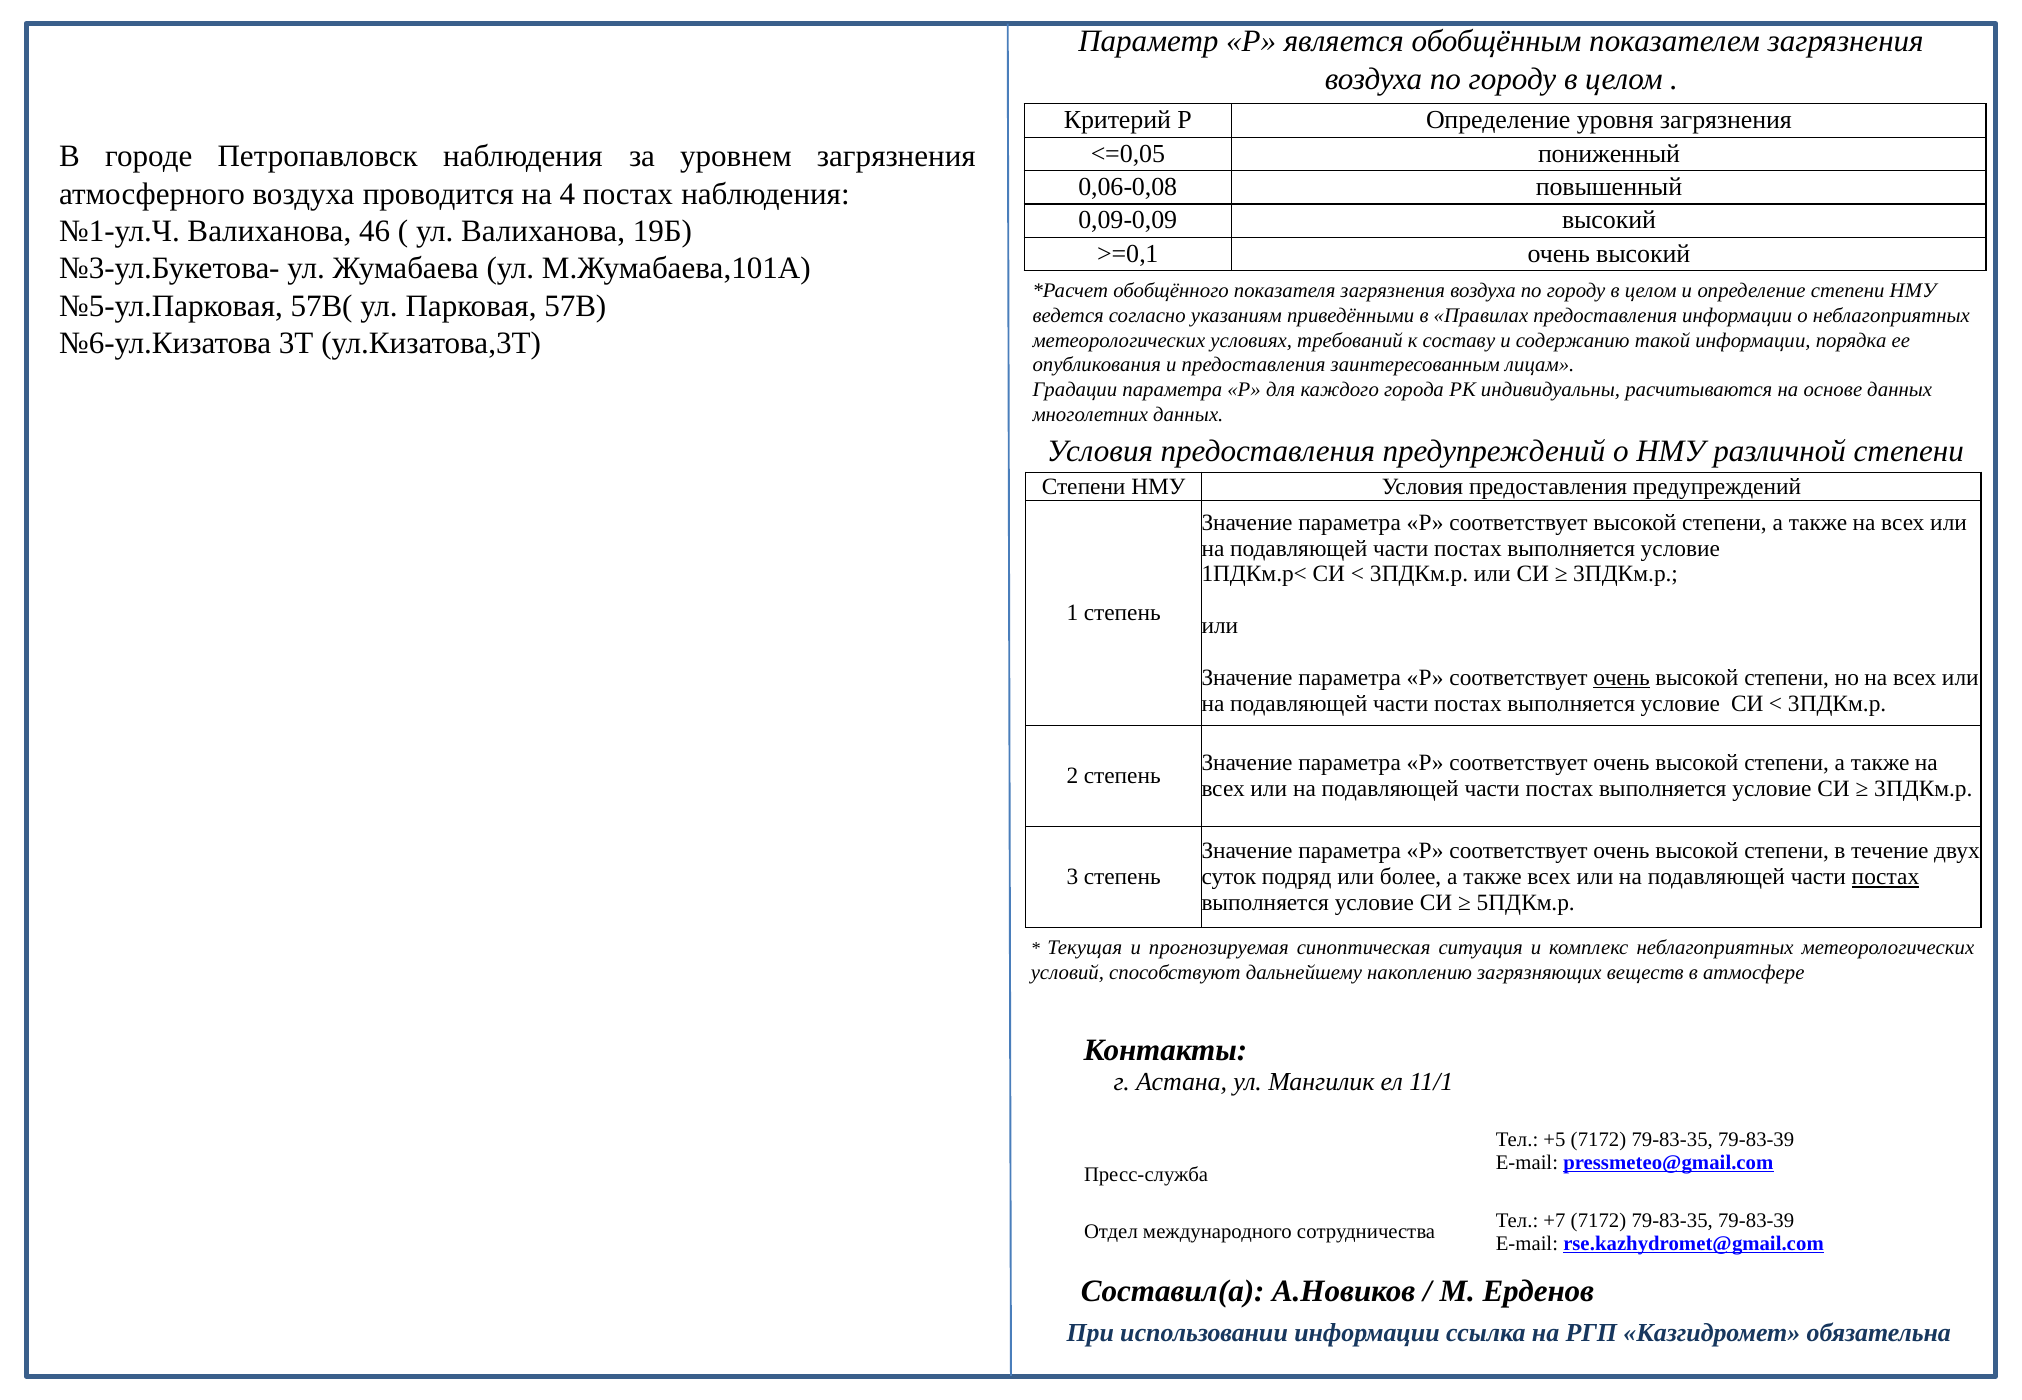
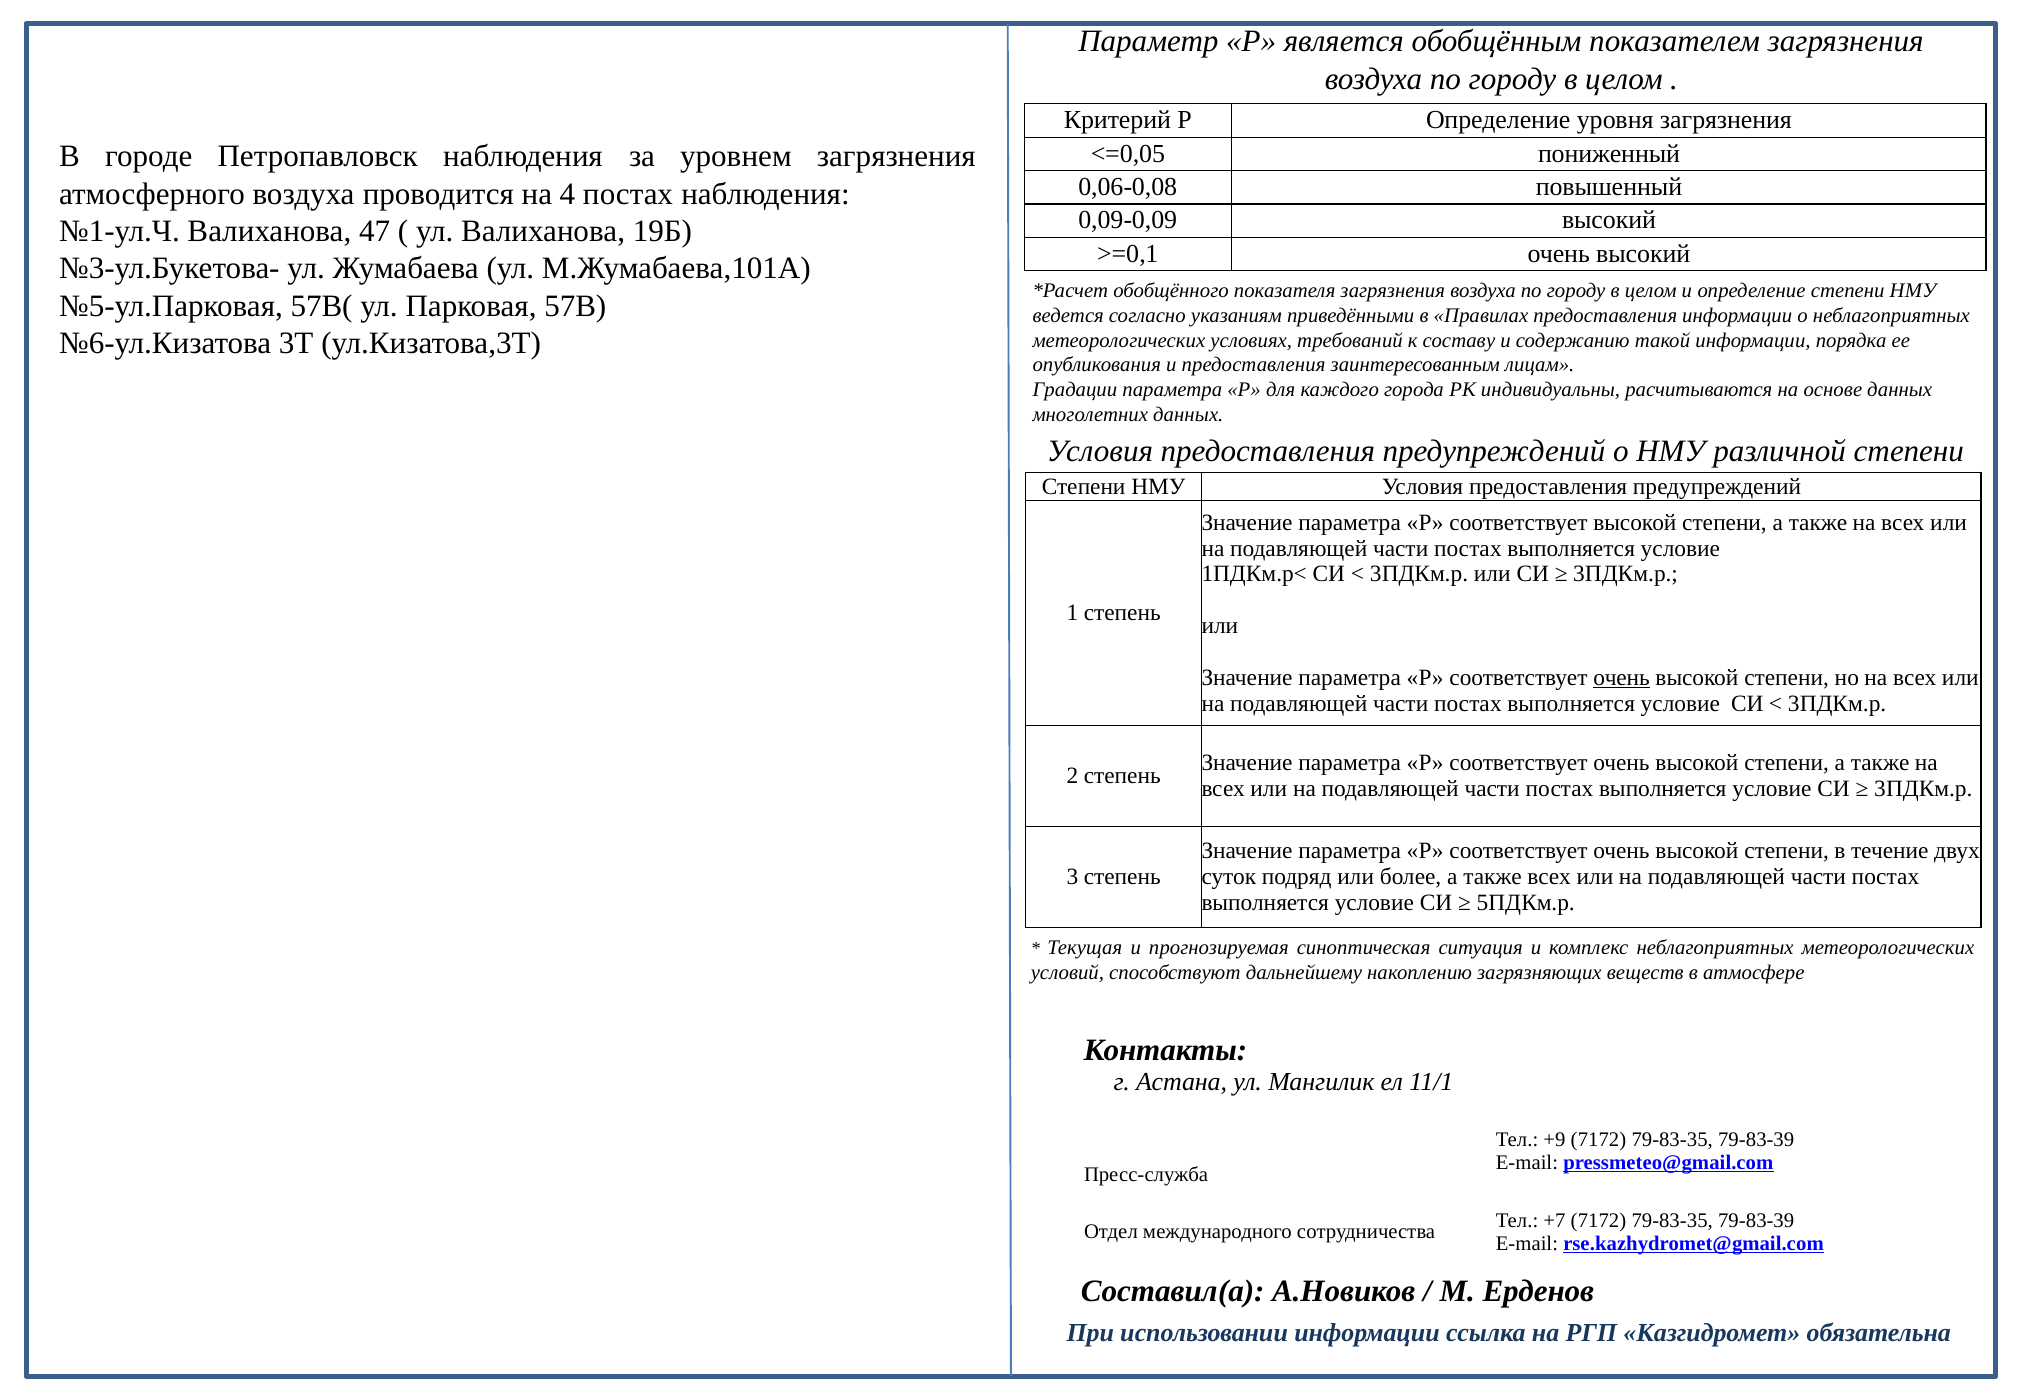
46: 46 -> 47 (375, 231)
постах underline: present -> none (1885, 877)
+5: +5 -> +9 (1554, 1140)
